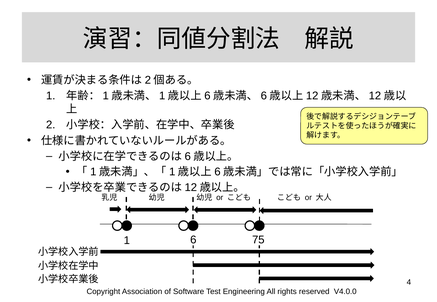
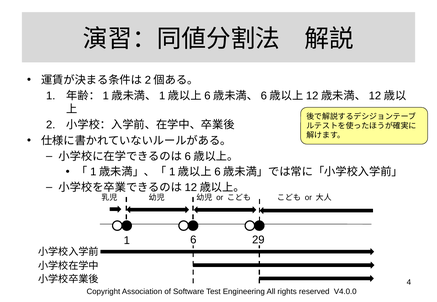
75: 75 -> 29 (258, 240)
